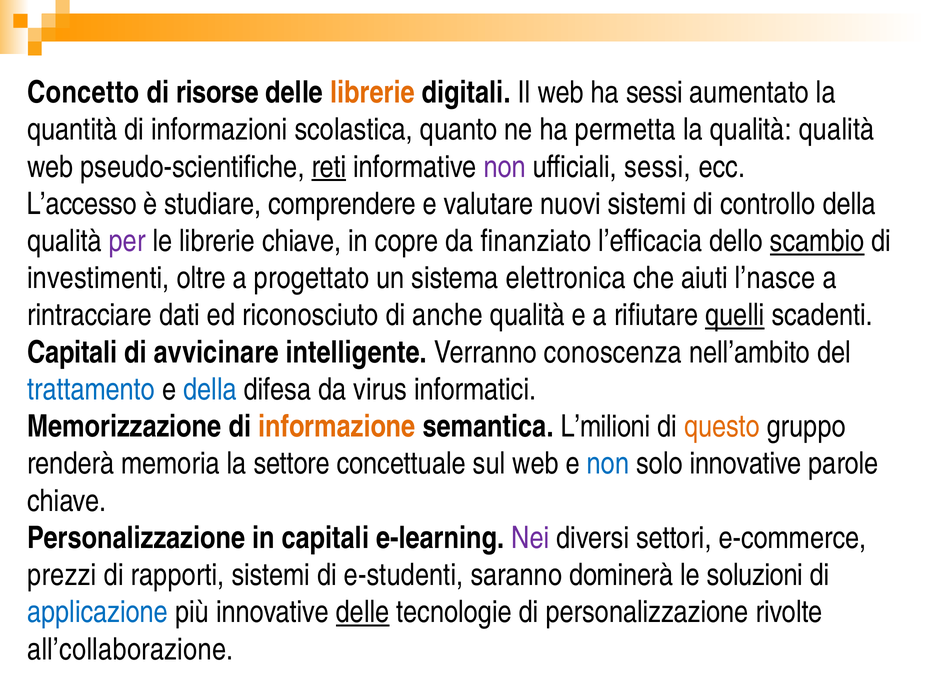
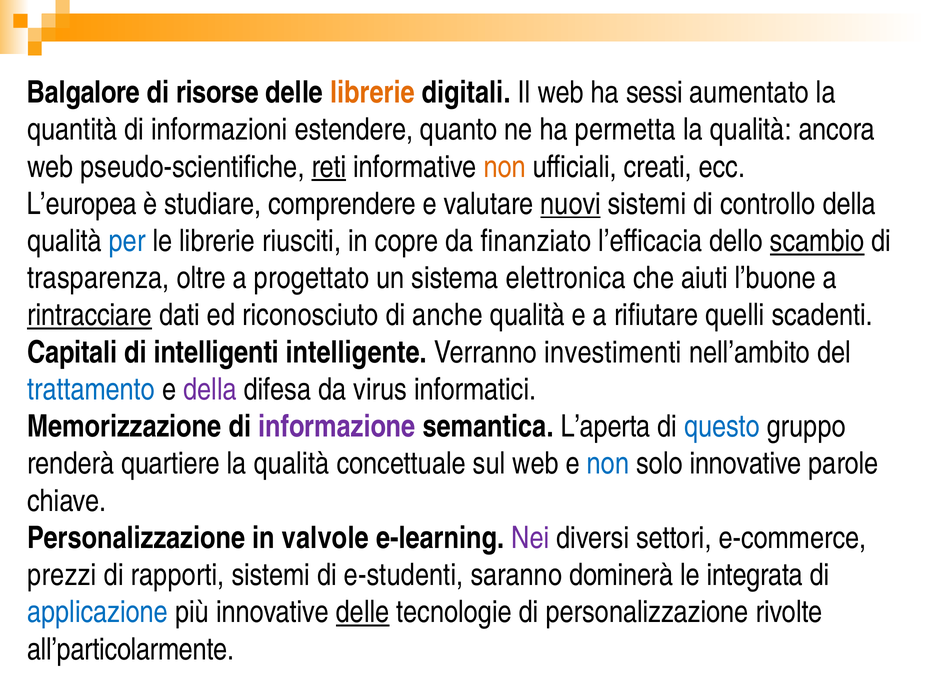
Concetto: Concetto -> Balgalore (84, 93)
scolastica: scolastica -> estendere (354, 130)
qualità qualità: qualità -> ancora (837, 130)
non colour: purple -> orange (505, 167)
ufficiali sessi: sessi -> creati (658, 167)
L’accesso: L’accesso -> L’europea (82, 204)
nuovi underline: none -> present (571, 204)
per colour: purple -> blue (127, 241)
librerie chiave: chiave -> riusciti (302, 241)
investimenti: investimenti -> trasparenza (98, 278)
l’nasce: l’nasce -> l’buone (775, 278)
rintracciare underline: none -> present (90, 315)
quelli underline: present -> none (735, 315)
avvicinare: avvicinare -> intelligenti (216, 352)
conoscenza: conoscenza -> investimenti (613, 352)
della colour: blue -> purple (210, 390)
informazione colour: orange -> purple (337, 427)
L’milioni: L’milioni -> L’aperta (606, 427)
questo colour: orange -> blue (722, 427)
memoria: memoria -> quartiere (171, 464)
settore: settore -> qualità (291, 464)
in capitali: capitali -> valvole (325, 538)
soluzioni: soluzioni -> integrata (755, 575)
all’collaborazione: all’collaborazione -> all’particolarmente (131, 649)
